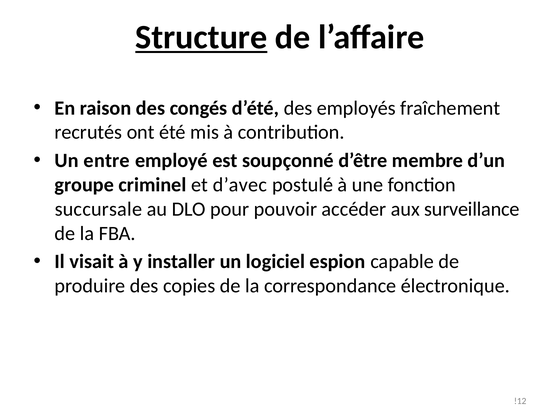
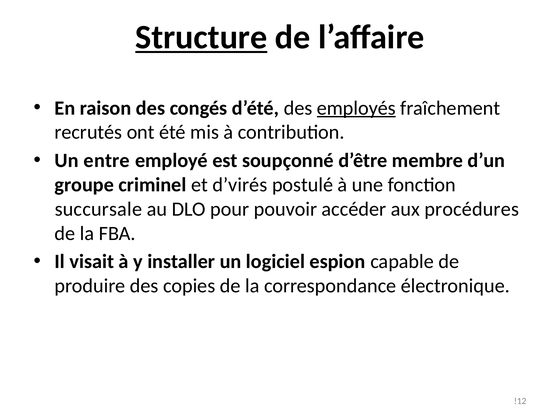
employés underline: none -> present (356, 108)
d’avec: d’avec -> d’virés (240, 185)
surveillance: surveillance -> procédures (472, 209)
